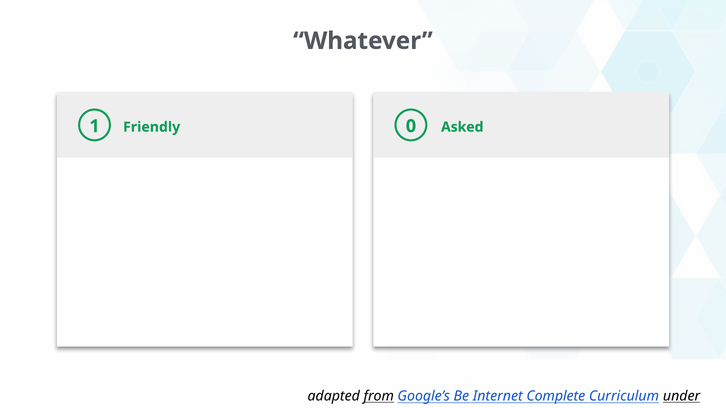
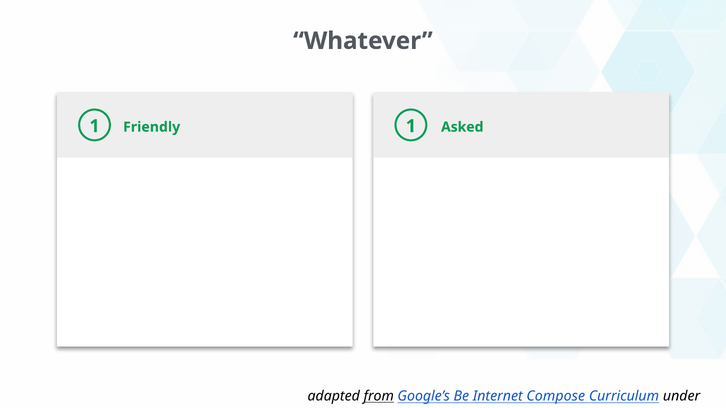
1 0: 0 -> 1 (411, 126)
Complete: Complete -> Compose (556, 397)
under underline: present -> none (682, 397)
